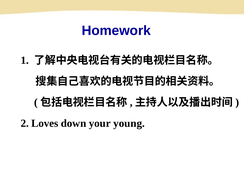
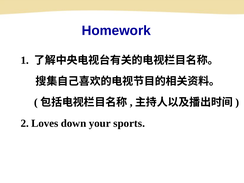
young: young -> sports (129, 123)
